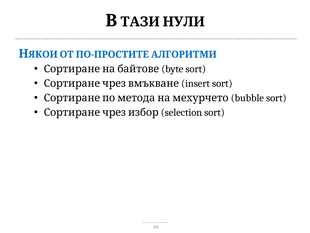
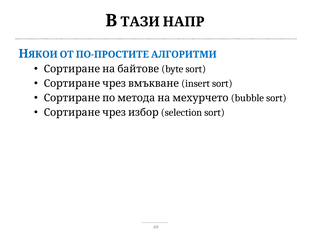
НУЛИ: НУЛИ -> НАПР (184, 22)
